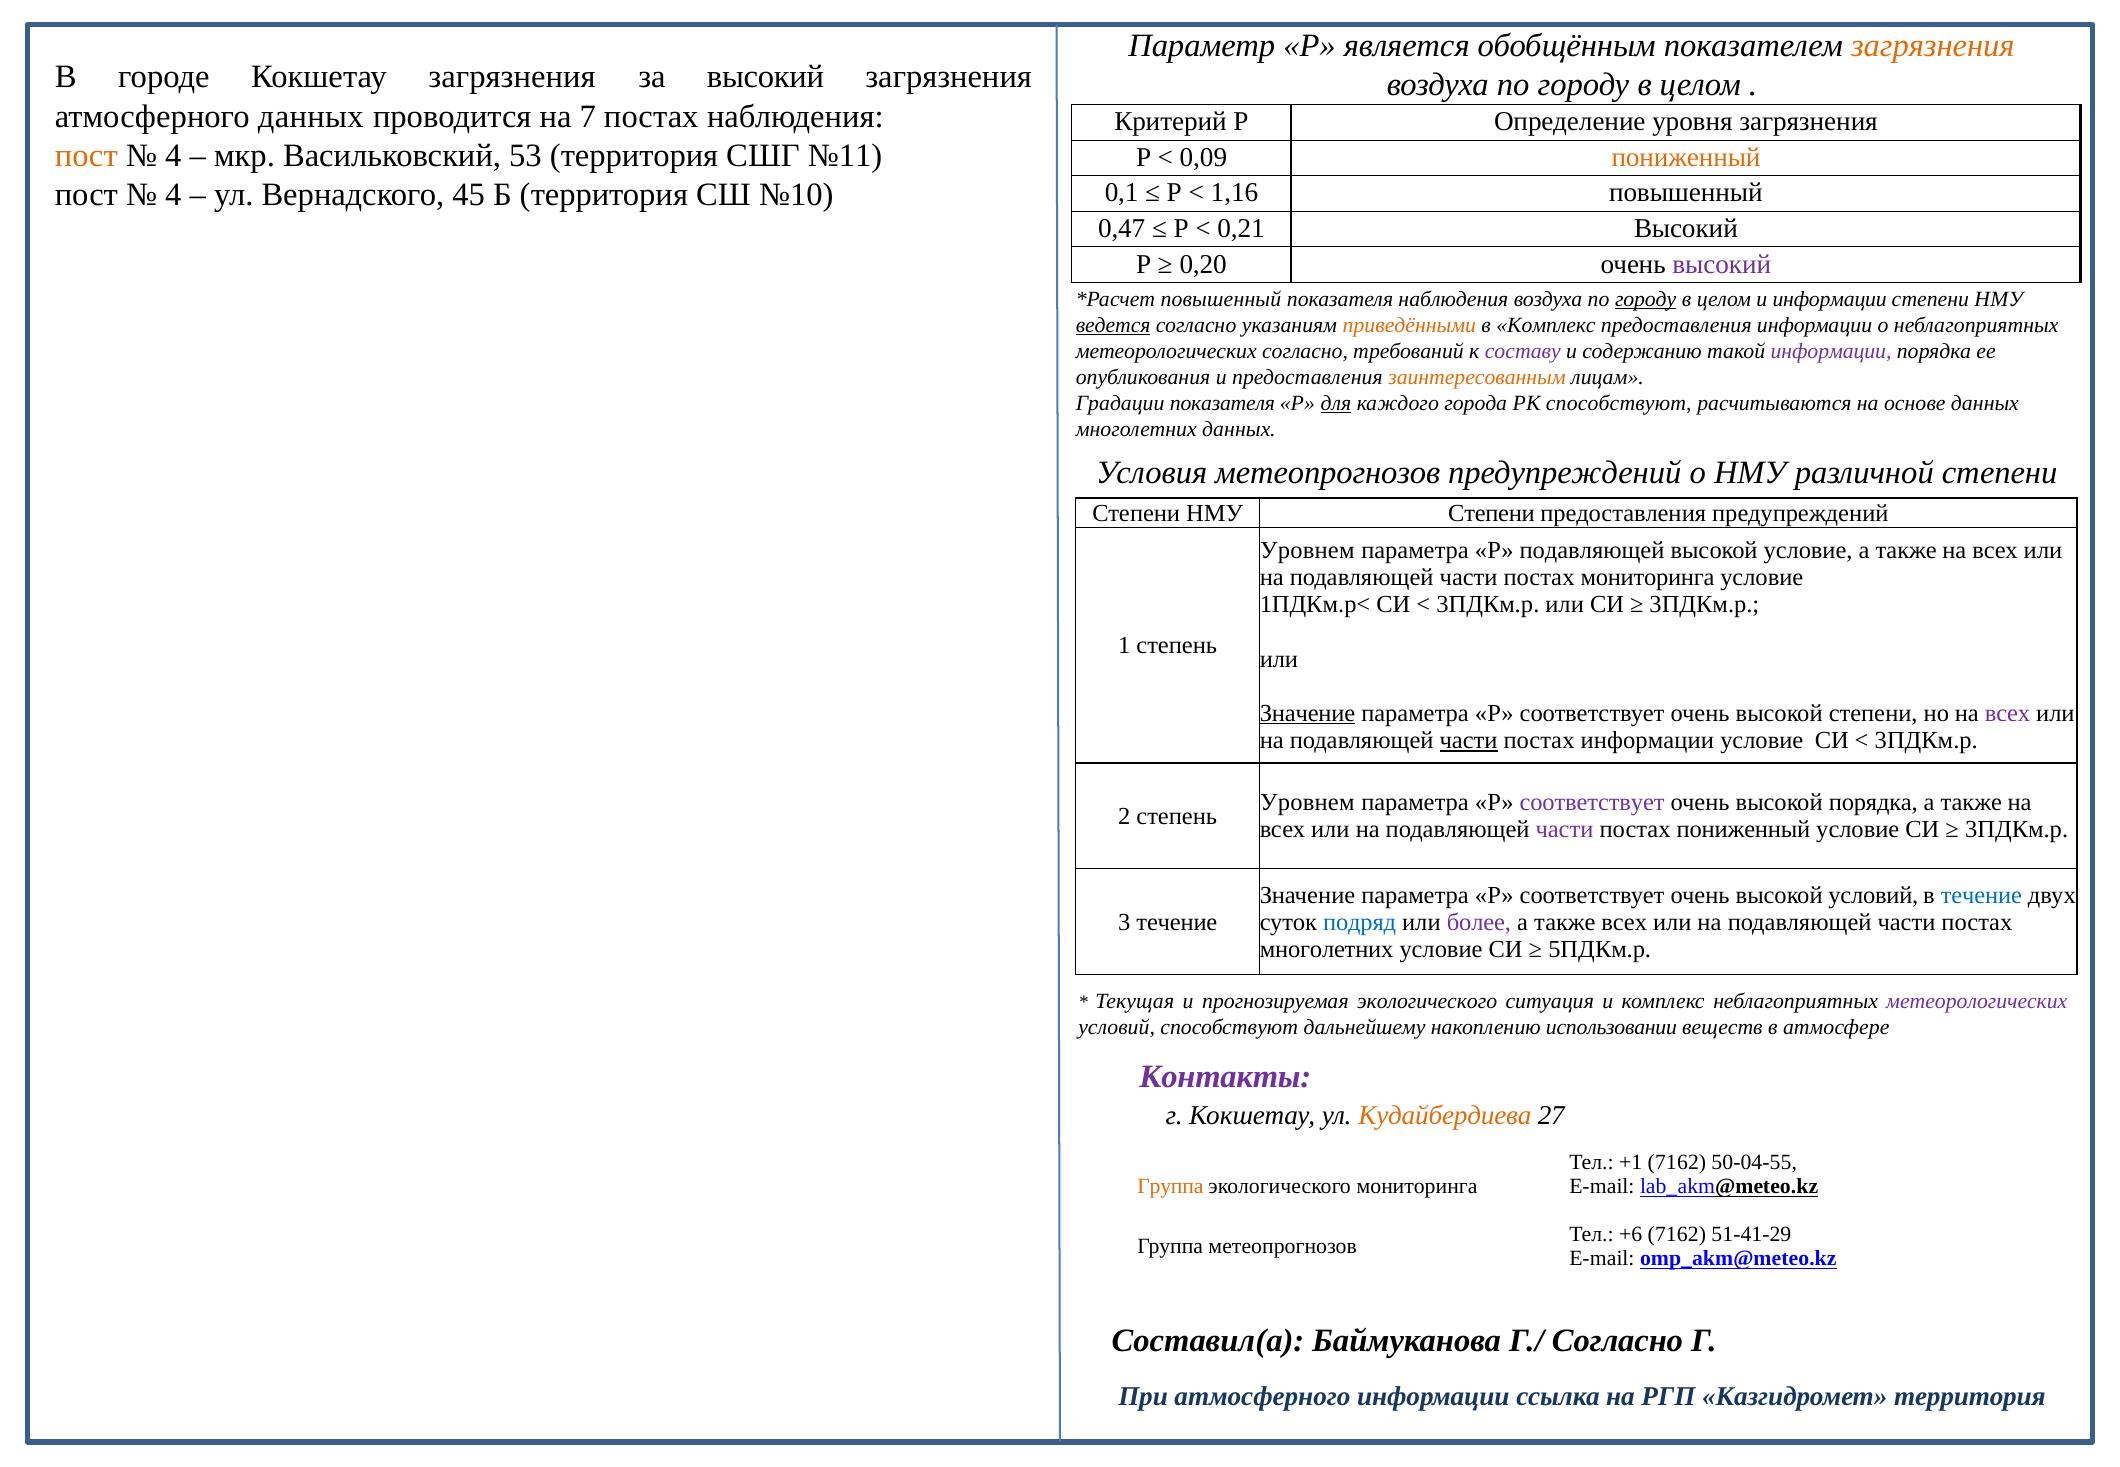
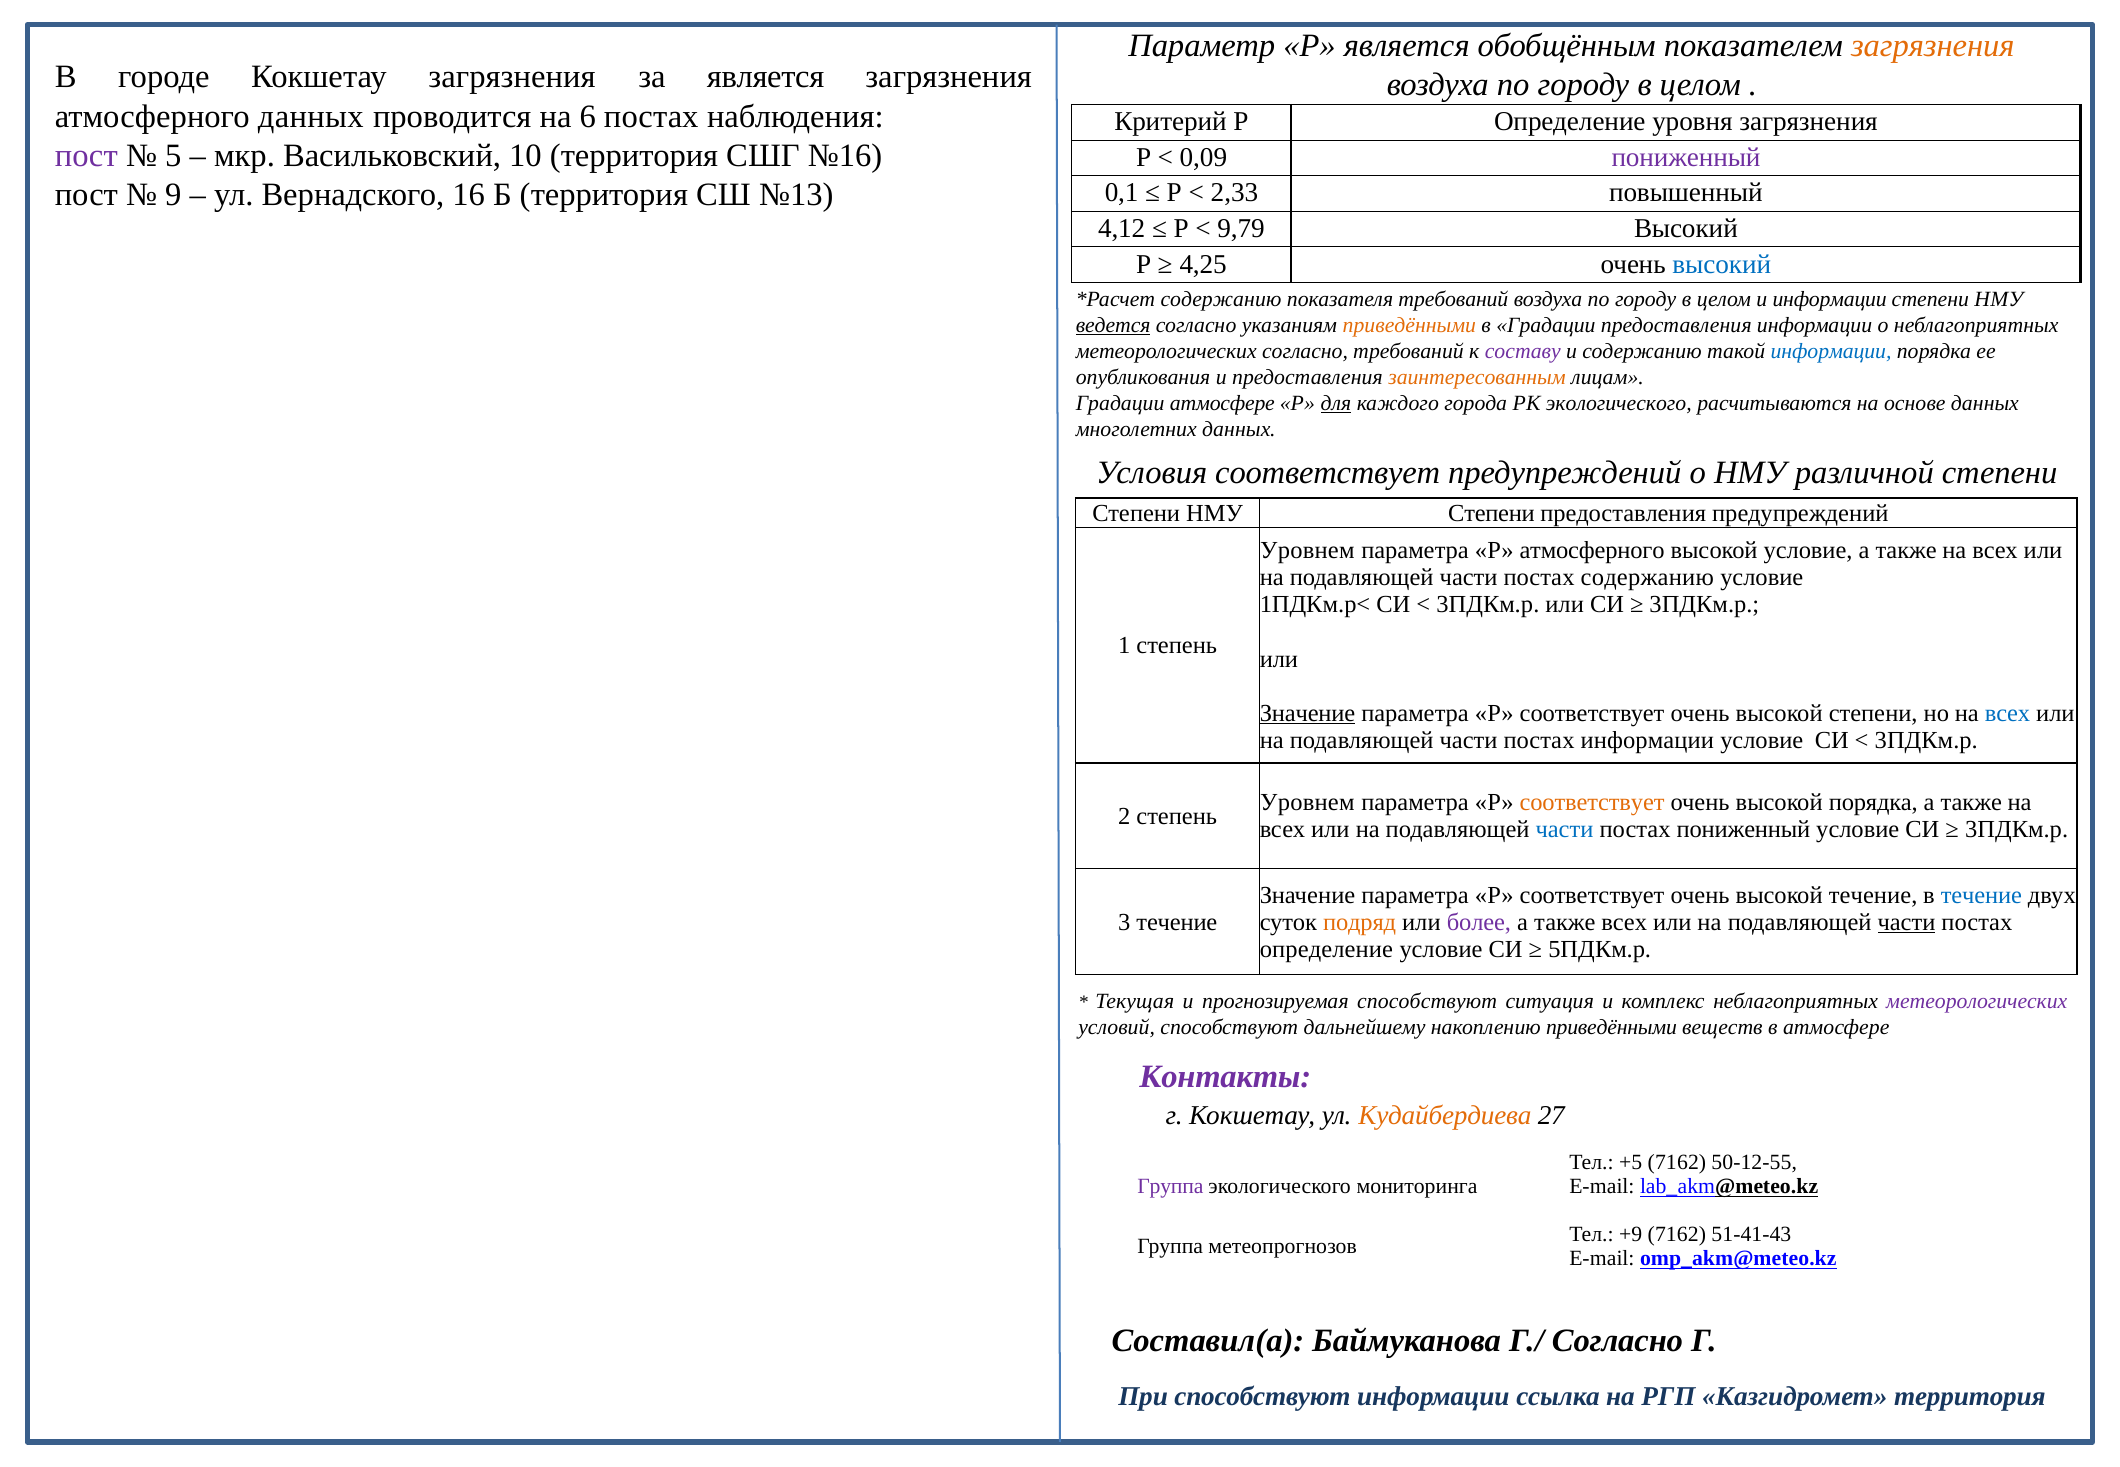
за высокий: высокий -> является (766, 77)
7: 7 -> 6 (588, 116)
пост colour: orange -> purple (86, 156)
4: 4 -> 5 (173, 156)
53: 53 -> 10 (525, 156)
№11: №11 -> №16 (845, 156)
пониженный colour: orange -> purple (1686, 157)
4: 4 -> 9 (173, 195)
45: 45 -> 16 (469, 195)
№10: №10 -> №13 (796, 195)
1,16: 1,16 -> 2,33 (1234, 193)
0,47: 0,47 -> 4,12 (1122, 229)
0,21: 0,21 -> 9,79 (1241, 229)
0,20: 0,20 -> 4,25 (1203, 264)
высокий colour: purple -> blue (1722, 264)
повышенный: повышенный -> содержанию (1221, 299)
показателя наблюдения: наблюдения -> требований (1453, 299)
городу underline: present -> none (1646, 299)
в Комплекс: Комплекс -> Градации (1546, 326)
информации colour: purple -> blue (1831, 352)
Градации показателя: показателя -> атмосфере (1222, 404)
РК способствуют: способствуют -> экологического (1619, 404)
Условия метеопрогнозов: метеопрогнозов -> соответствует (1328, 473)
Р подавляющей: подавляющей -> атмосферного (1592, 551)
постах мониторинга: мониторинга -> содержанию (1647, 578)
всех colour: purple -> blue (2007, 714)
части underline: present -> none (1469, 741)
соответствует colour: purple -> orange (1592, 803)
части colour: purple -> blue (1564, 830)
высокой условий: условий -> течение (1873, 895)
подряд colour: blue -> orange (1360, 923)
части underline: none -> present (1906, 923)
многолетних: многолетних -> определение (1326, 950)
прогнозируемая экологического: экологического -> способствуют (1427, 1001)
накоплению использовании: использовании -> приведёнными (1611, 1027)
+1: +1 -> +5 (1631, 1163)
50-04-55: 50-04-55 -> 50-12-55 (1754, 1163)
Группа colour: orange -> purple (1170, 1187)
+6: +6 -> +9 (1631, 1235)
51-41-29: 51-41-29 -> 51-41-43 (1751, 1235)
При атмосферного: атмосферного -> способствуют (1263, 1398)
